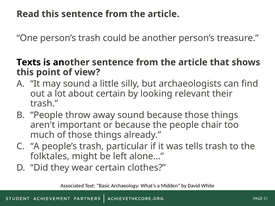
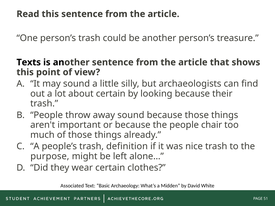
looking relevant: relevant -> because (192, 94)
particular: particular -> definition (127, 146)
tells: tells -> nice (194, 146)
folktales: folktales -> purpose (50, 156)
